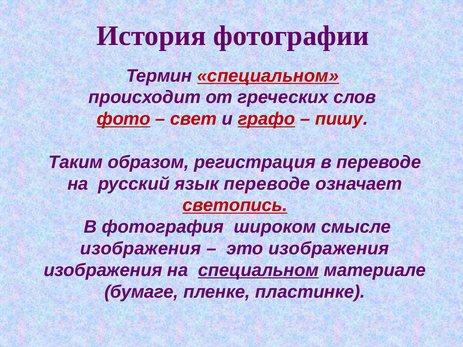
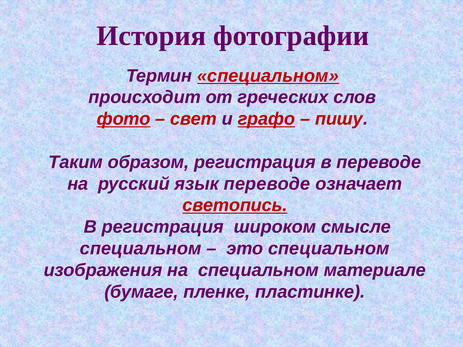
В фотография: фотография -> регистрация (163, 227)
изображения: изображения -> специальном (141, 249)
это изображения: изображения -> специальном (329, 249)
специальном underline: present -> none (258, 270)
